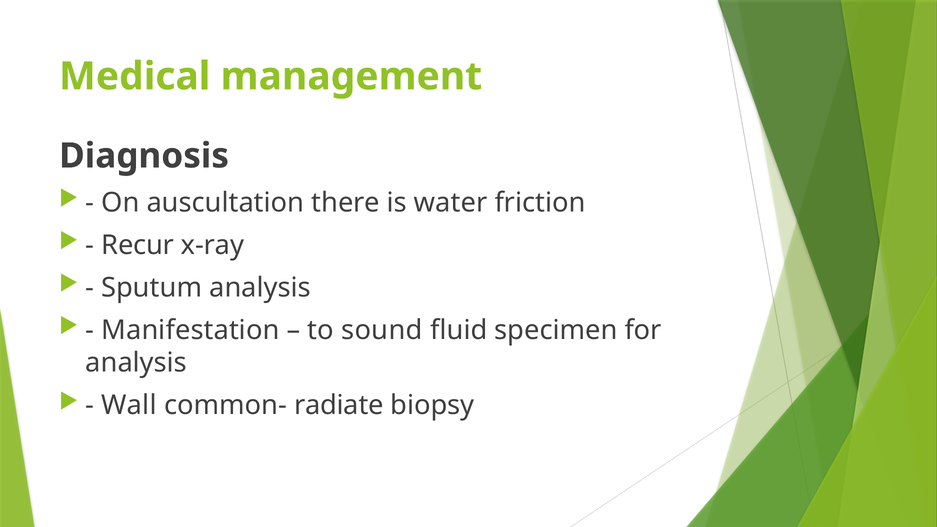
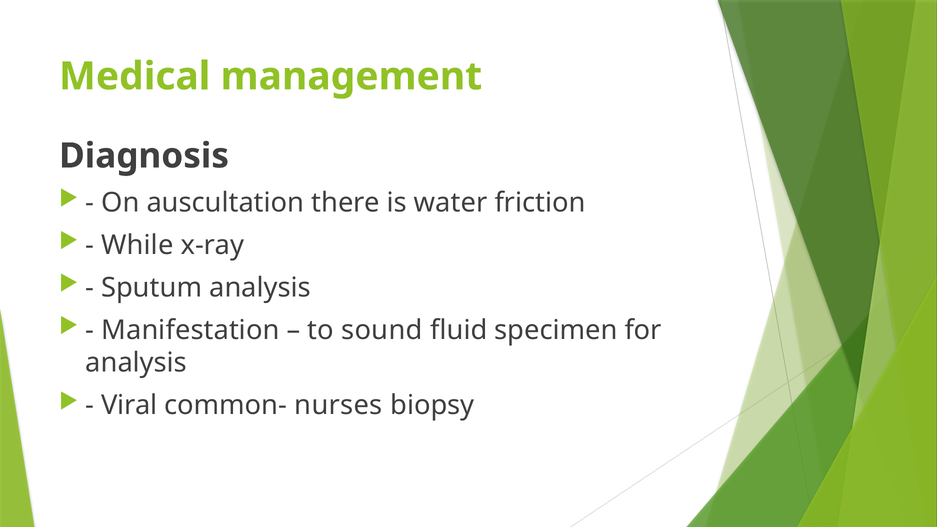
Recur: Recur -> While (137, 245)
Wall: Wall -> Viral (129, 405)
radiate: radiate -> nurses (339, 405)
